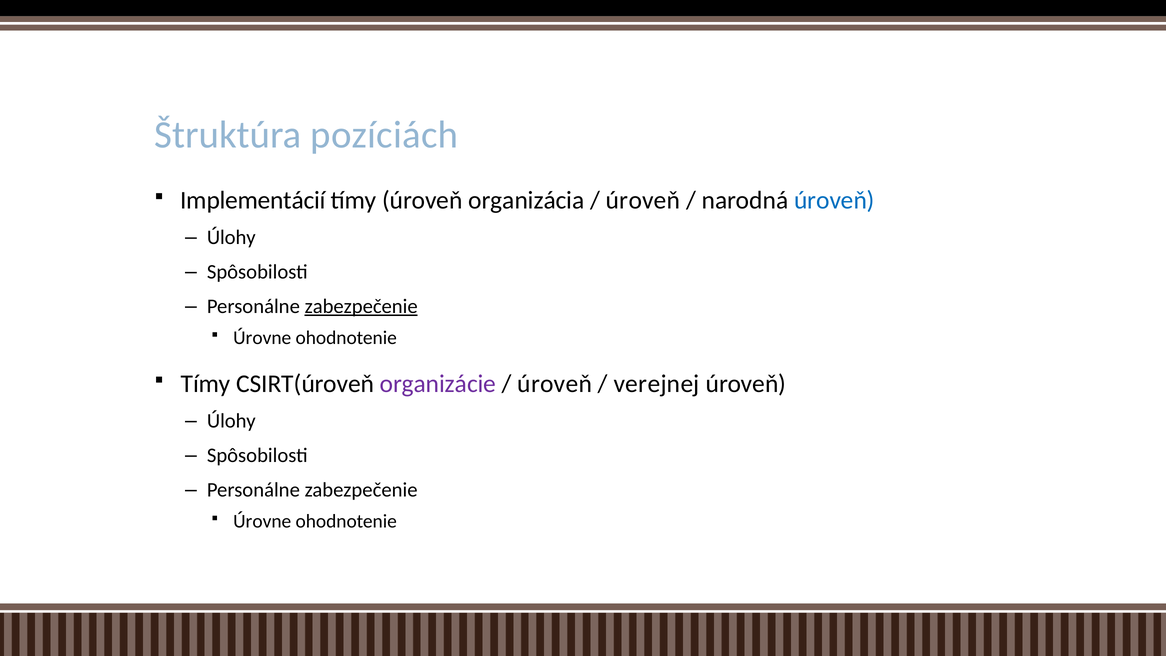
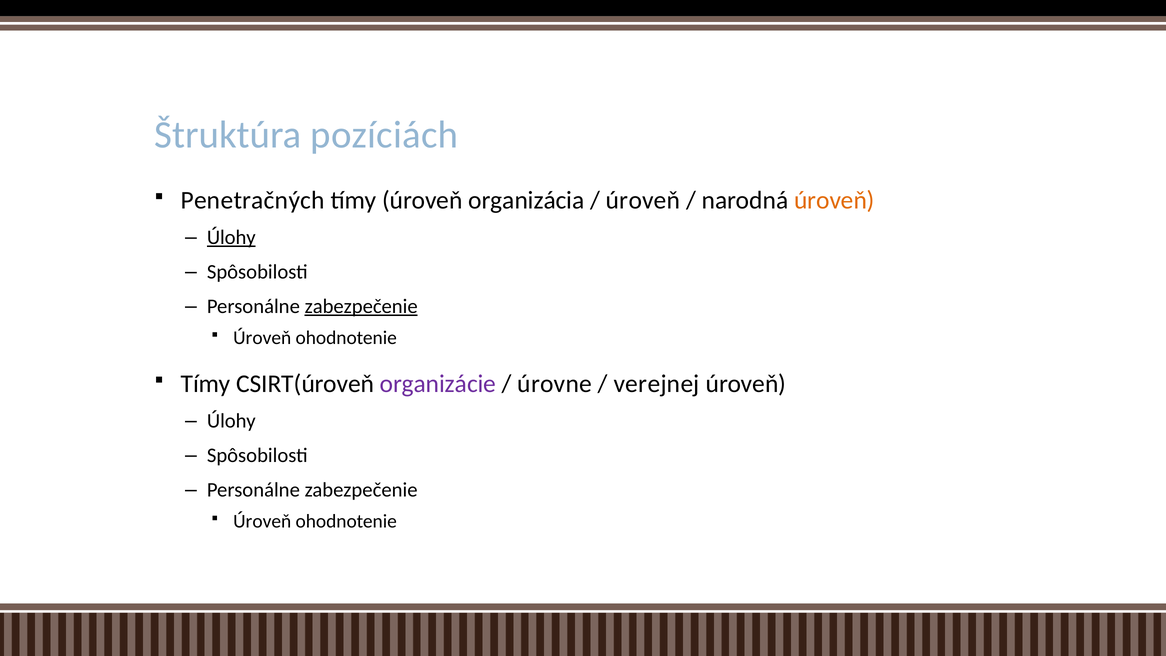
Implementácií: Implementácií -> Penetračných (253, 200)
úroveň colour: blue -> orange (834, 200)
Úlohy underline: none -> present (231, 237)
Úrovne: Úrovne -> Úroveň (262, 338)
úroveň: úroveň -> úrovne (555, 384)
Úrovne: Úrovne -> Úroveň (262, 521)
